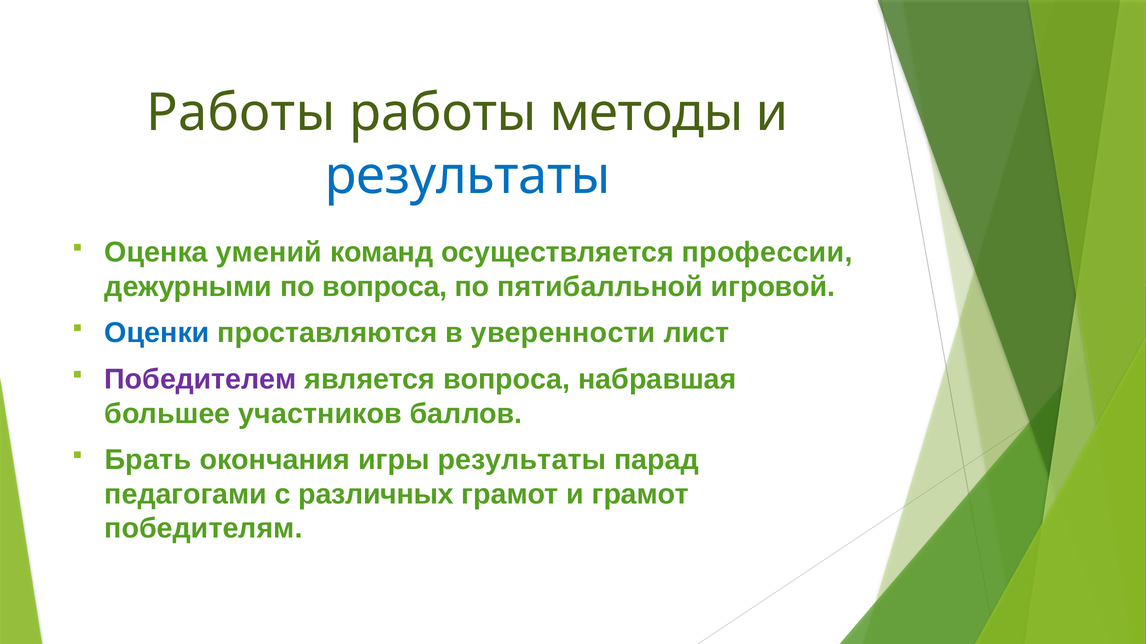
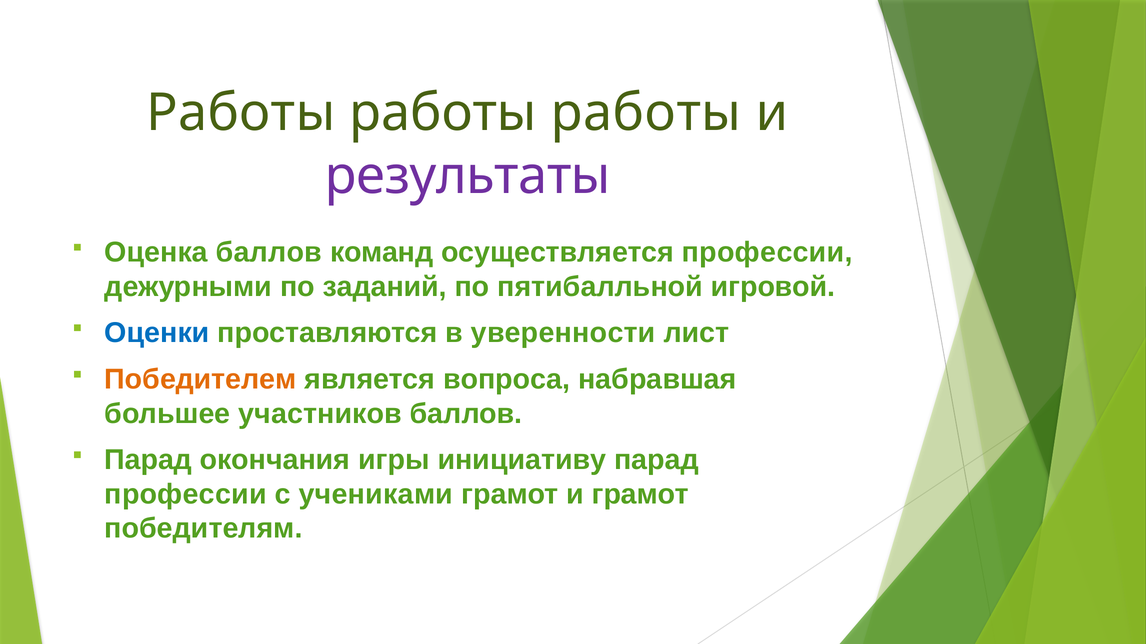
методы: методы -> работы (646, 113)
результаты colour: blue -> purple (468, 176)
Оценка умений: умений -> баллов (269, 253)
по вопроса: вопроса -> заданий (385, 287)
Победителем colour: purple -> orange (200, 380)
Брать: Брать -> Парад (148, 460)
игры результаты: результаты -> инициативу (522, 460)
педагогами: педагогами -> профессии (186, 495)
различных: различных -> учениками (376, 495)
